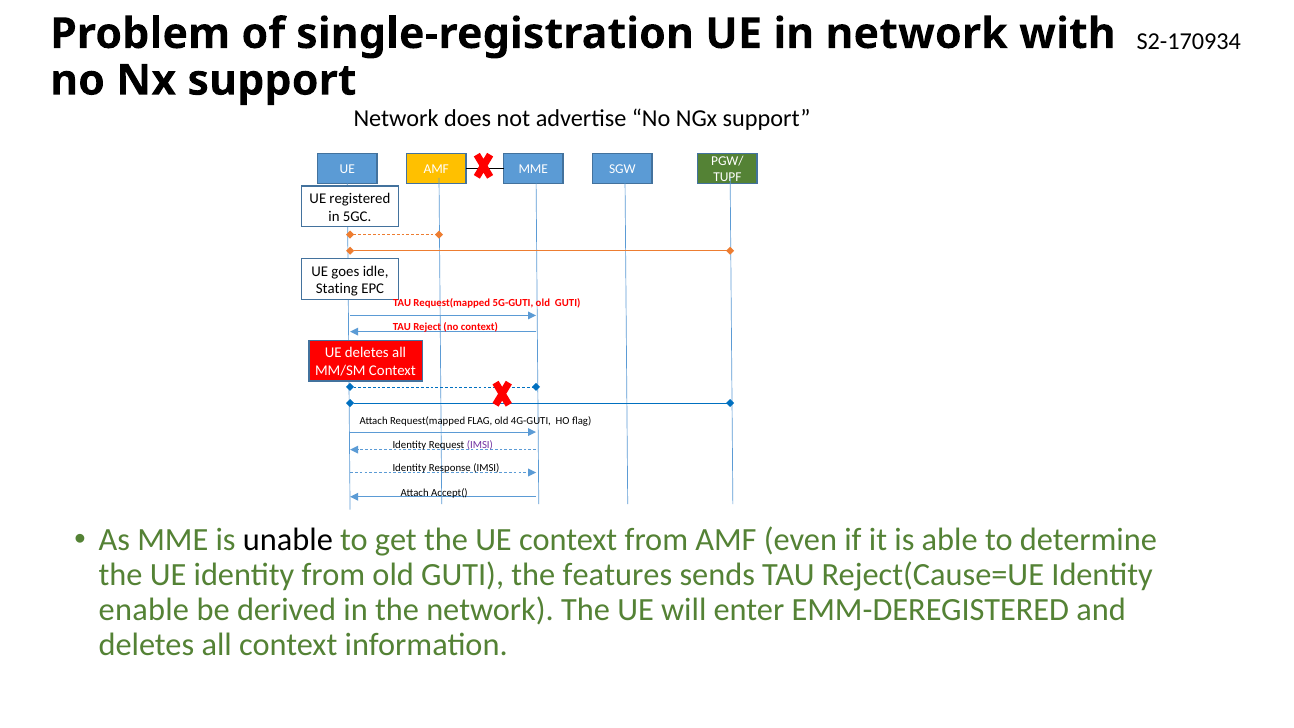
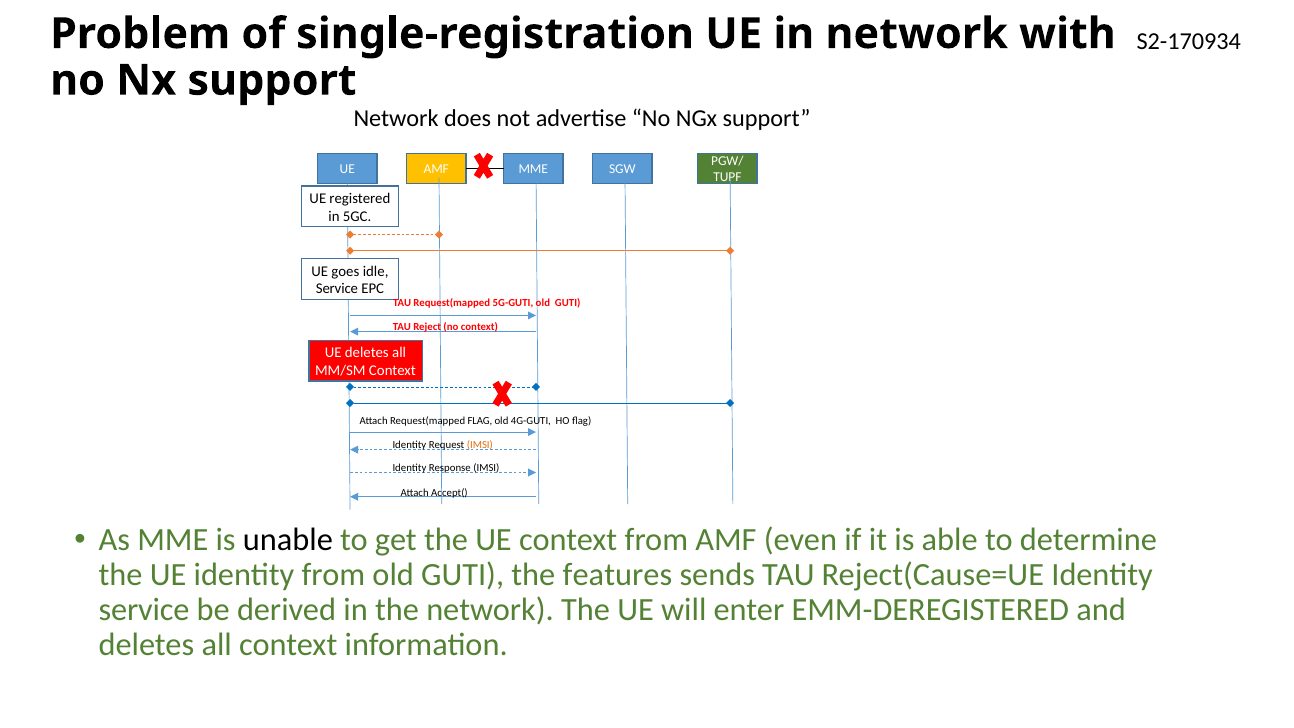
Stating: Stating -> Service (337, 289)
IMSI colour: purple -> orange (480, 445)
enable: enable -> service (144, 610)
